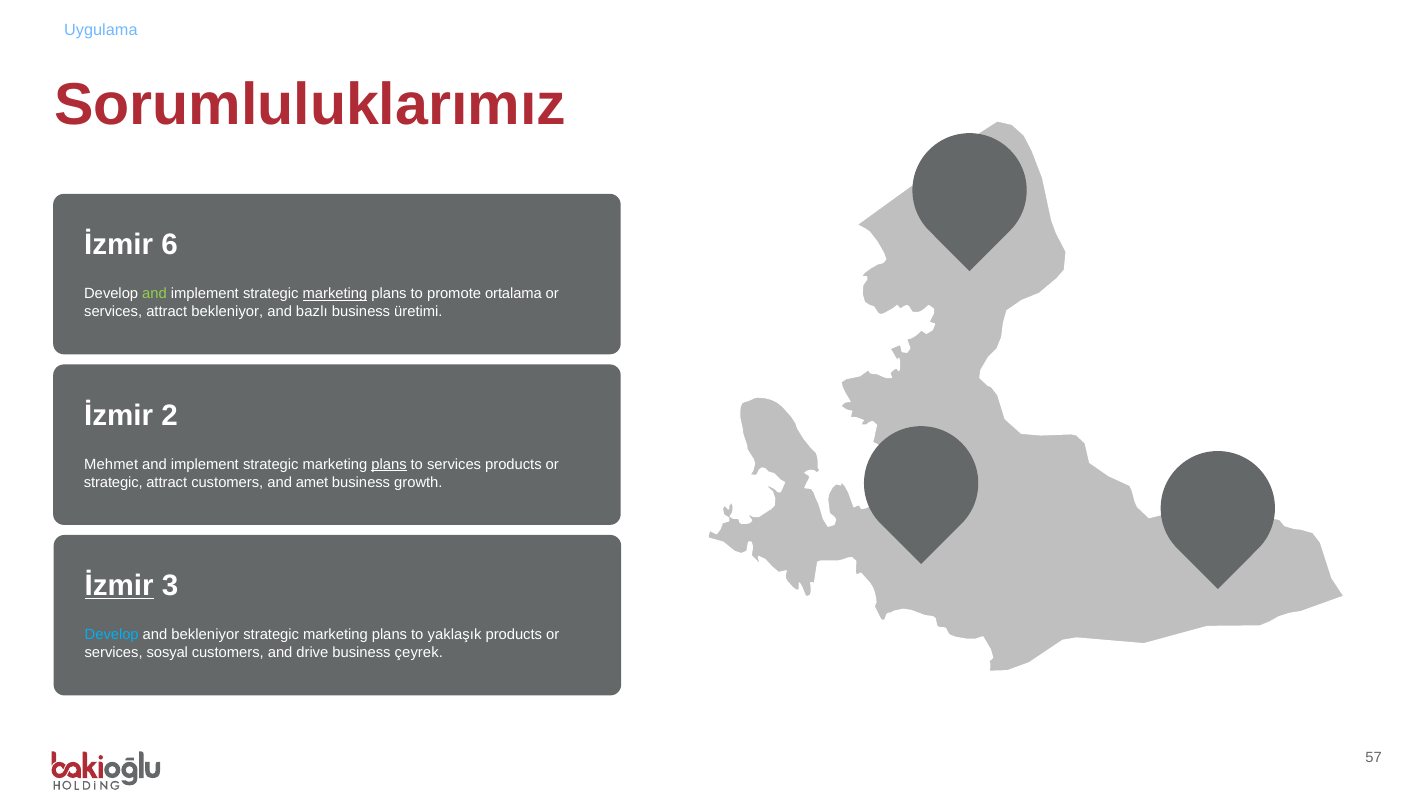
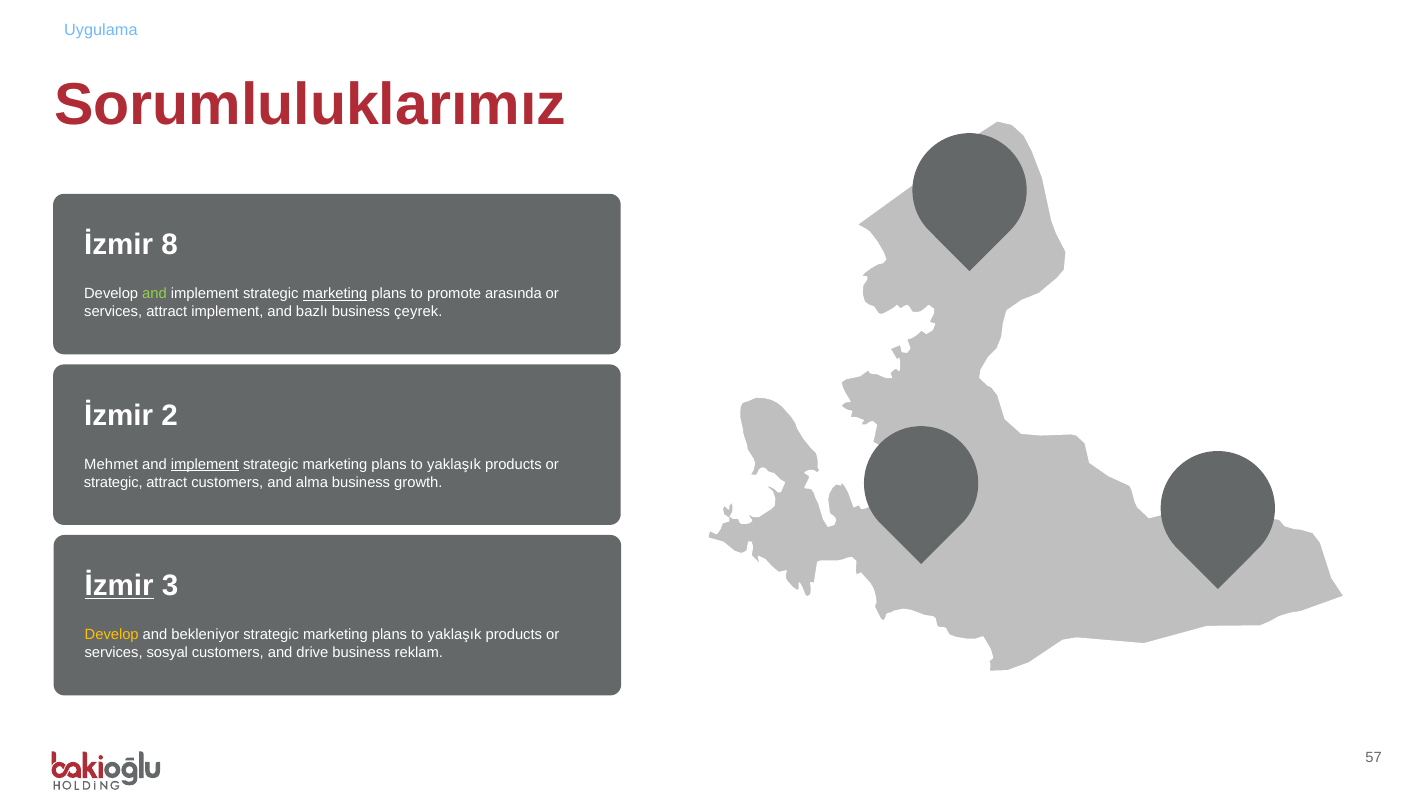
6: 6 -> 8 (170, 245)
ortalama: ortalama -> arasında (513, 294)
attract bekleniyor: bekleniyor -> implement (227, 312)
üretimi: üretimi -> çeyrek (418, 312)
implement underline: none -> present (205, 465)
plans underline: present -> none (389, 465)
services: services -> yaklaşık (454, 465)
amet: amet -> alma (312, 482)
Develop colour: light blue -> yellow (112, 635)
çeyrek: çeyrek -> reklam (419, 653)
